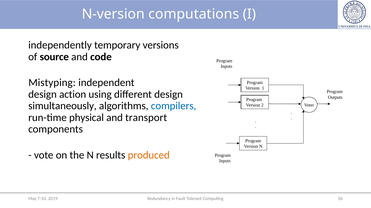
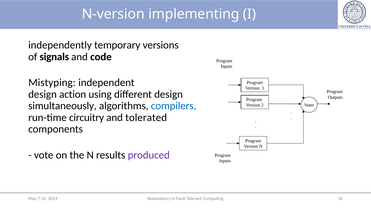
computations: computations -> implementing (194, 14)
source: source -> signals (54, 57)
physical: physical -> circuitry (87, 118)
transport: transport -> tolerated (146, 118)
produced colour: orange -> purple (149, 155)
